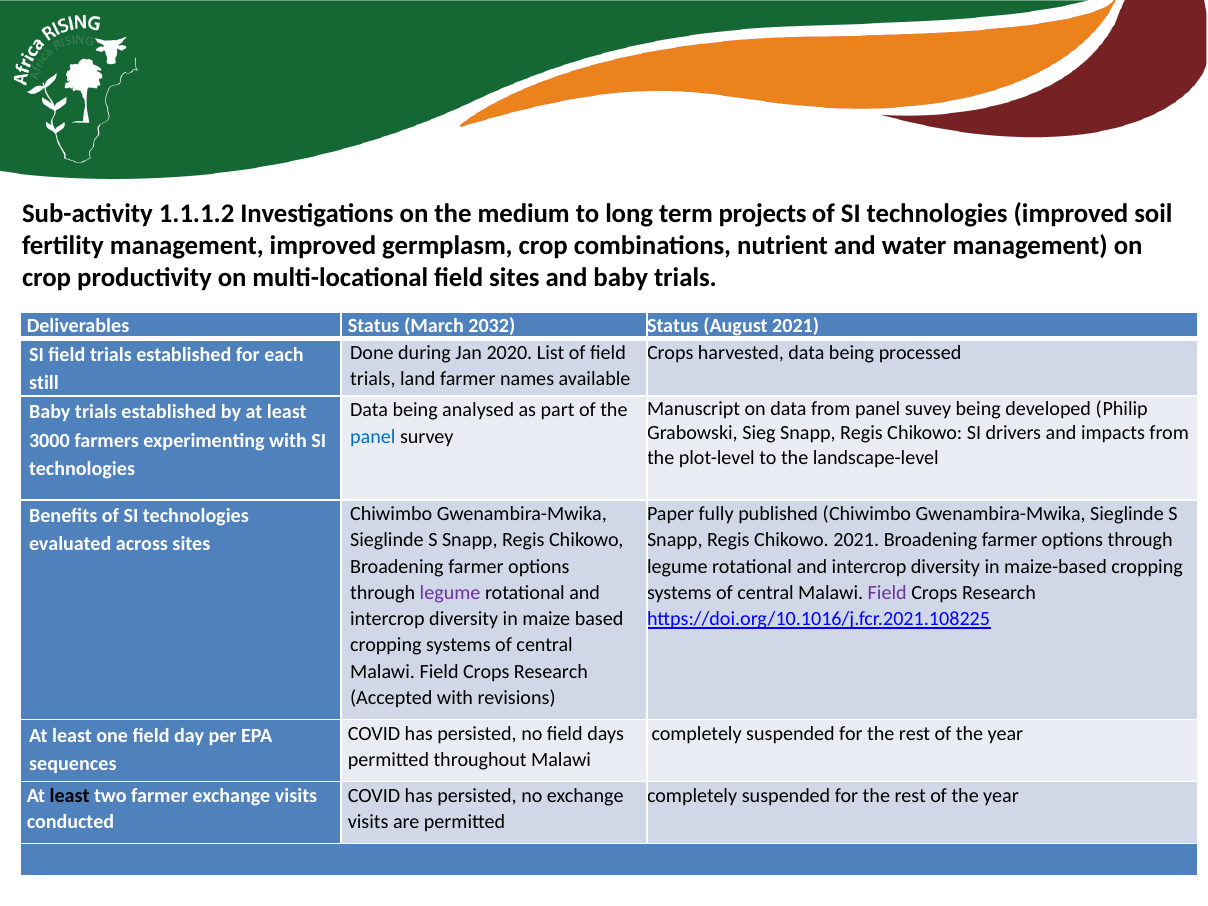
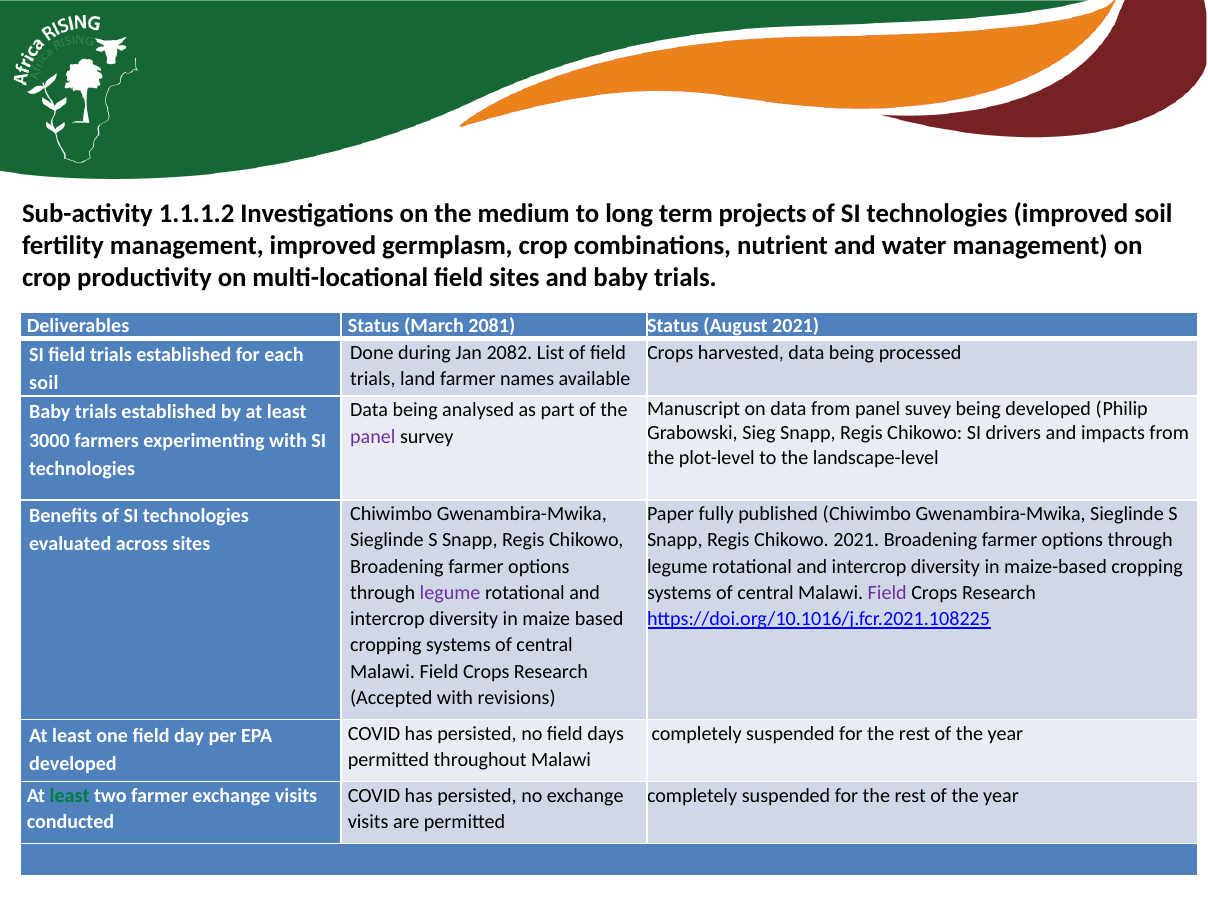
2032: 2032 -> 2081 (492, 326)
2020: 2020 -> 2082 (509, 353)
still: still -> soil (44, 383)
panel colour: blue -> purple (373, 437)
sequences: sequences -> developed (73, 764)
least colour: black -> green (70, 796)
